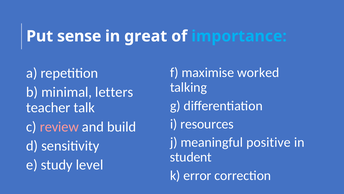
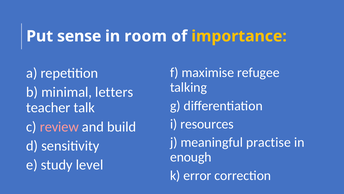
great: great -> room (146, 36)
importance colour: light blue -> yellow (239, 36)
worked: worked -> refugee (258, 72)
positive: positive -> practise (268, 142)
student: student -> enough (191, 157)
